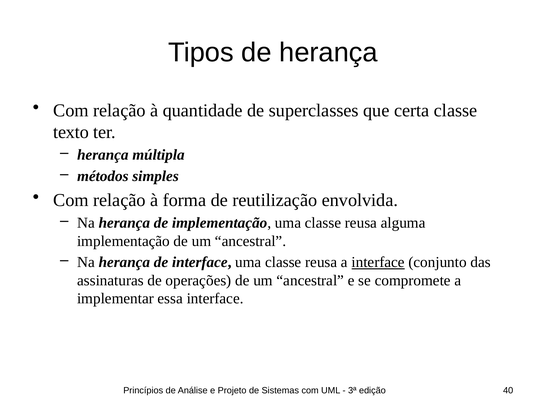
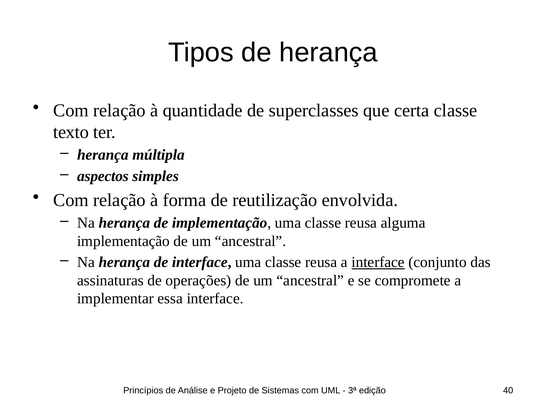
métodos: métodos -> aspectos (103, 176)
